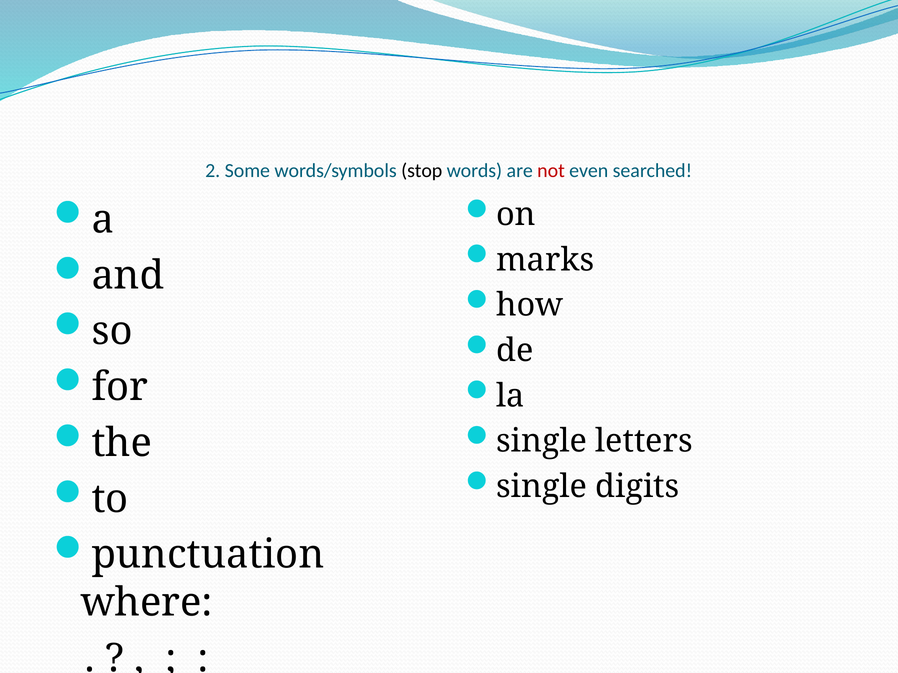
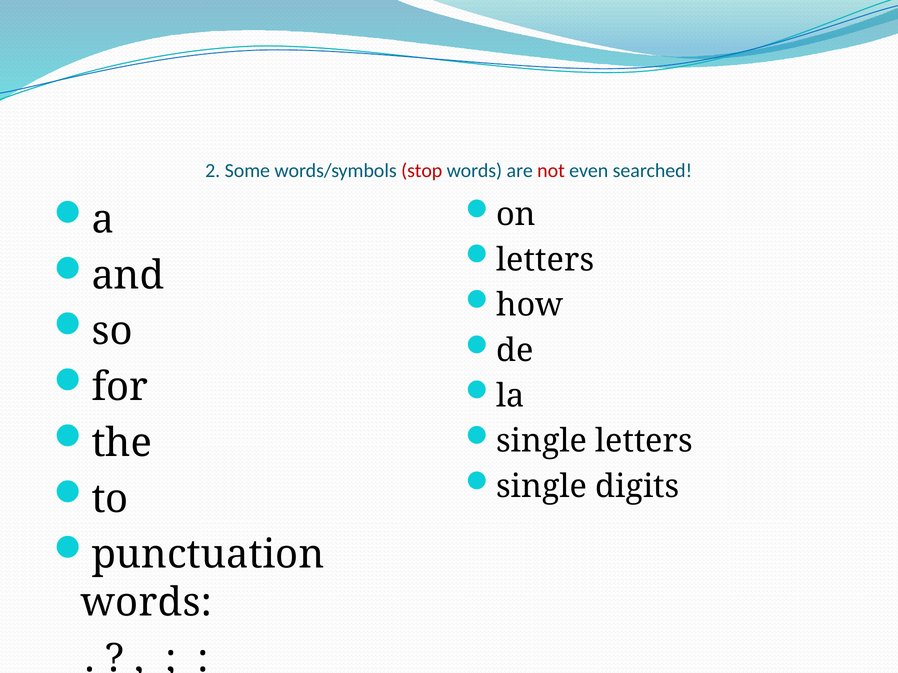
stop colour: black -> red (422, 171)
marks: marks -> letters (545, 260)
where: where -> words (146, 603)
